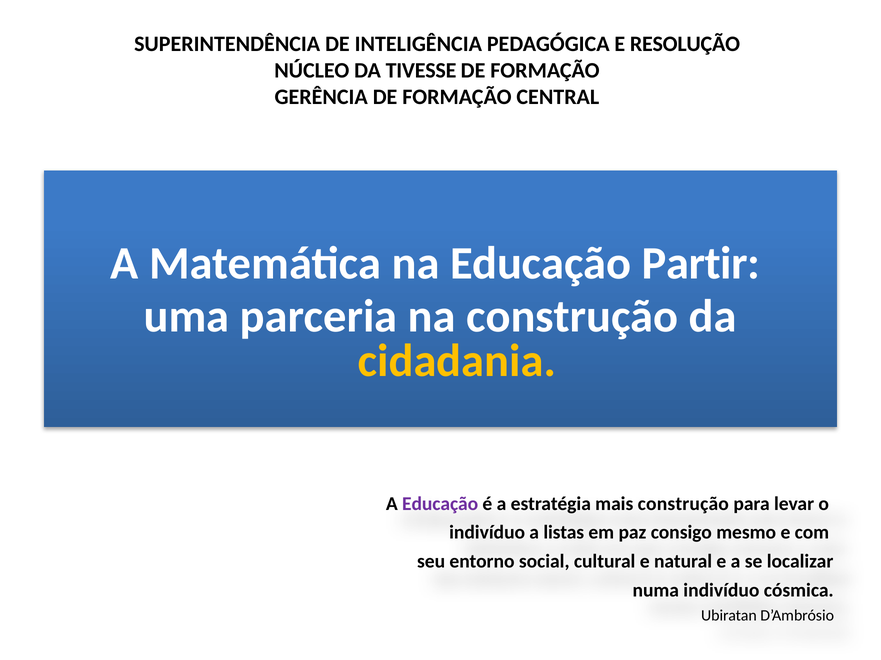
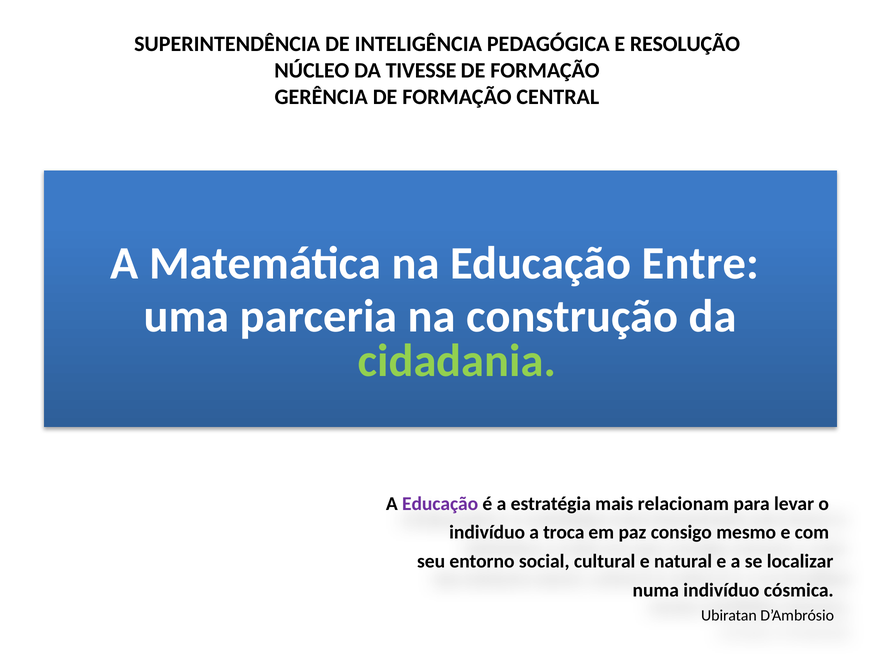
Partir: Partir -> Entre (701, 264)
cidadania colour: yellow -> light green (457, 361)
mais construção: construção -> relacionam (683, 504)
listas: listas -> troca (564, 533)
